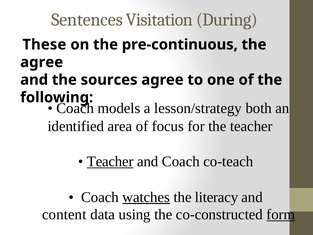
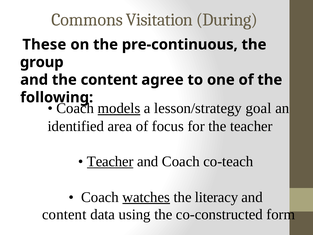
Sentences: Sentences -> Commons (87, 20)
agree: agree -> group (42, 62)
the sources: sources -> content (109, 80)
models underline: none -> present (119, 108)
both: both -> goal (259, 108)
form underline: present -> none (281, 214)
